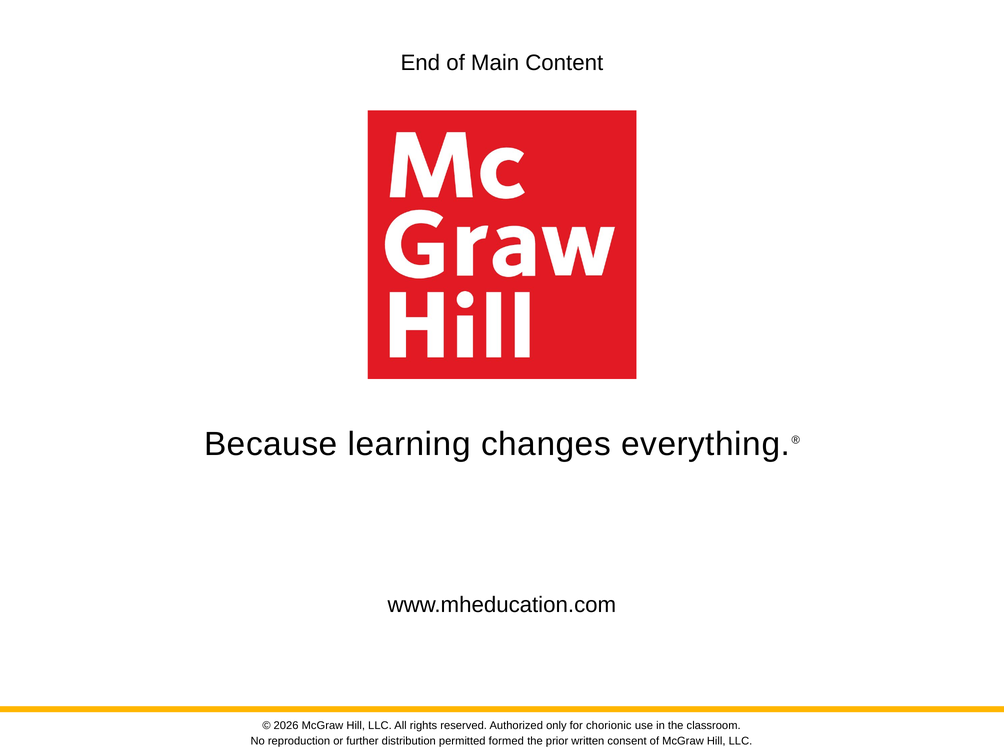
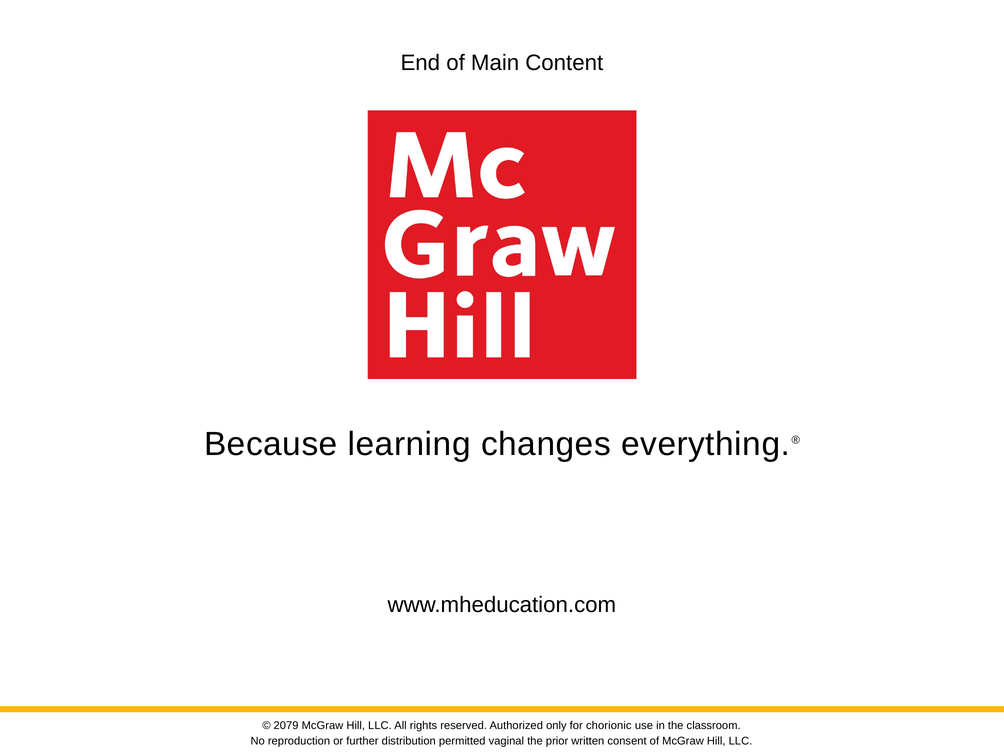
2026: 2026 -> 2079 (286, 725)
formed: formed -> vaginal (506, 741)
